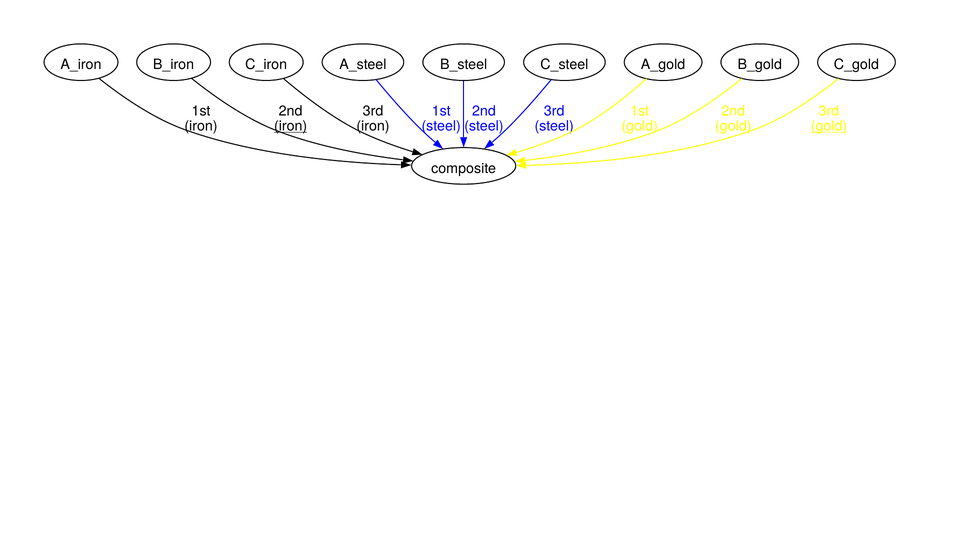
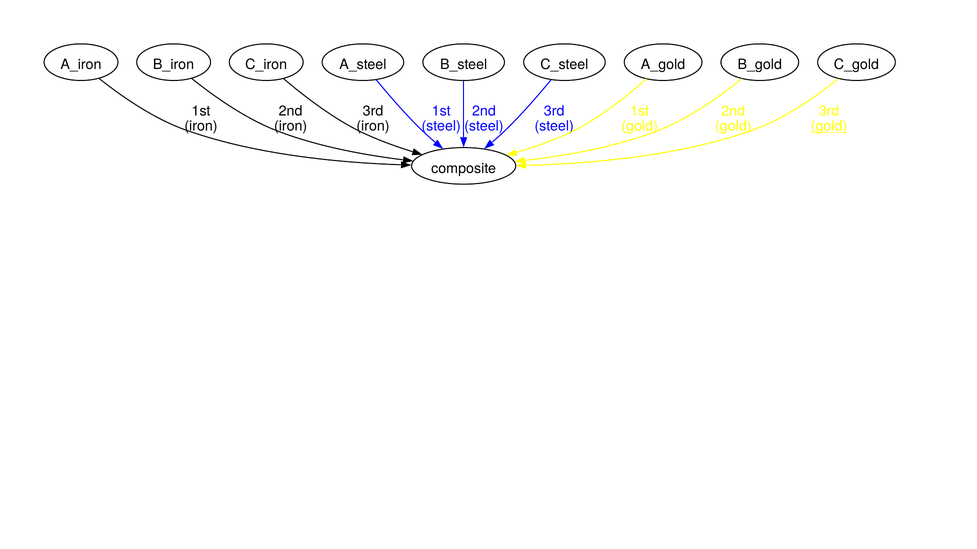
iron underline: present -> none (291, 126)
